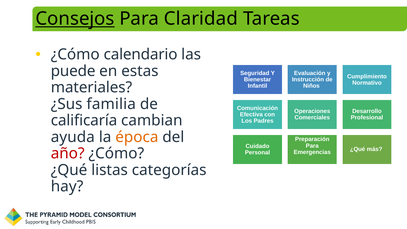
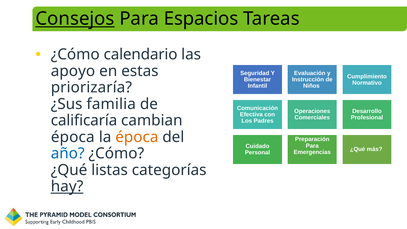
Claridad: Claridad -> Espacios (201, 19)
puede: puede -> apoyo (73, 71)
materiales: materiales -> priorizaría (91, 88)
ayuda: ayuda -> época (73, 137)
año colour: red -> blue (68, 154)
hay underline: none -> present (67, 186)
